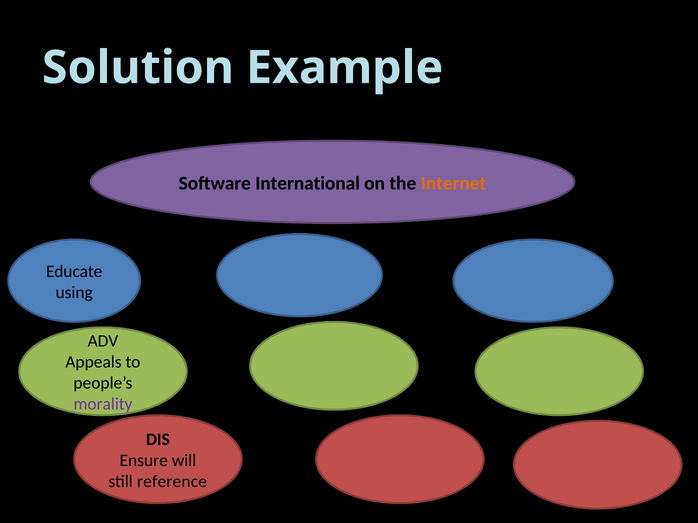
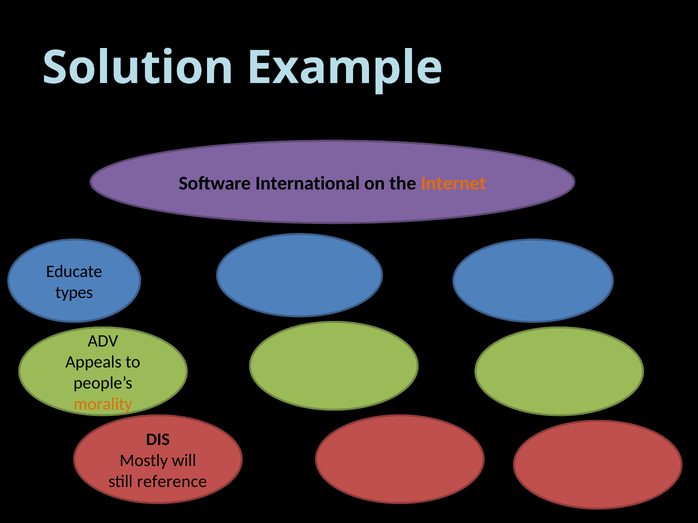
using: using -> types (74, 293)
morality colour: purple -> orange (103, 404)
Ensure: Ensure -> Mostly (144, 461)
